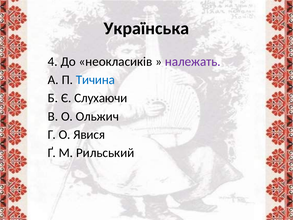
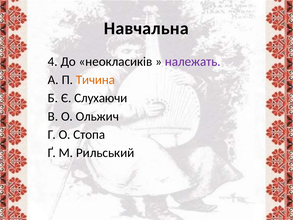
Українська: Українська -> Навчальна (146, 28)
Тичина colour: blue -> orange (95, 80)
Явися: Явися -> Стопа (89, 134)
